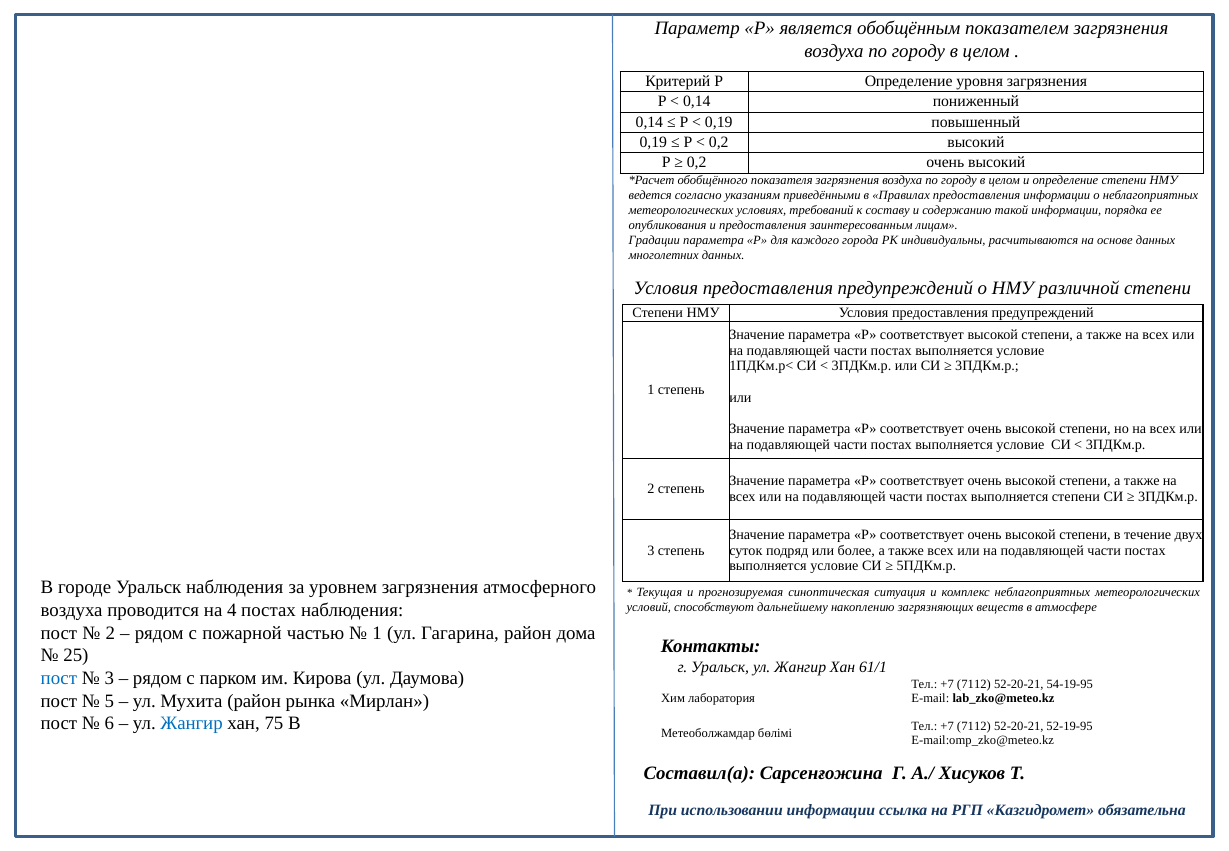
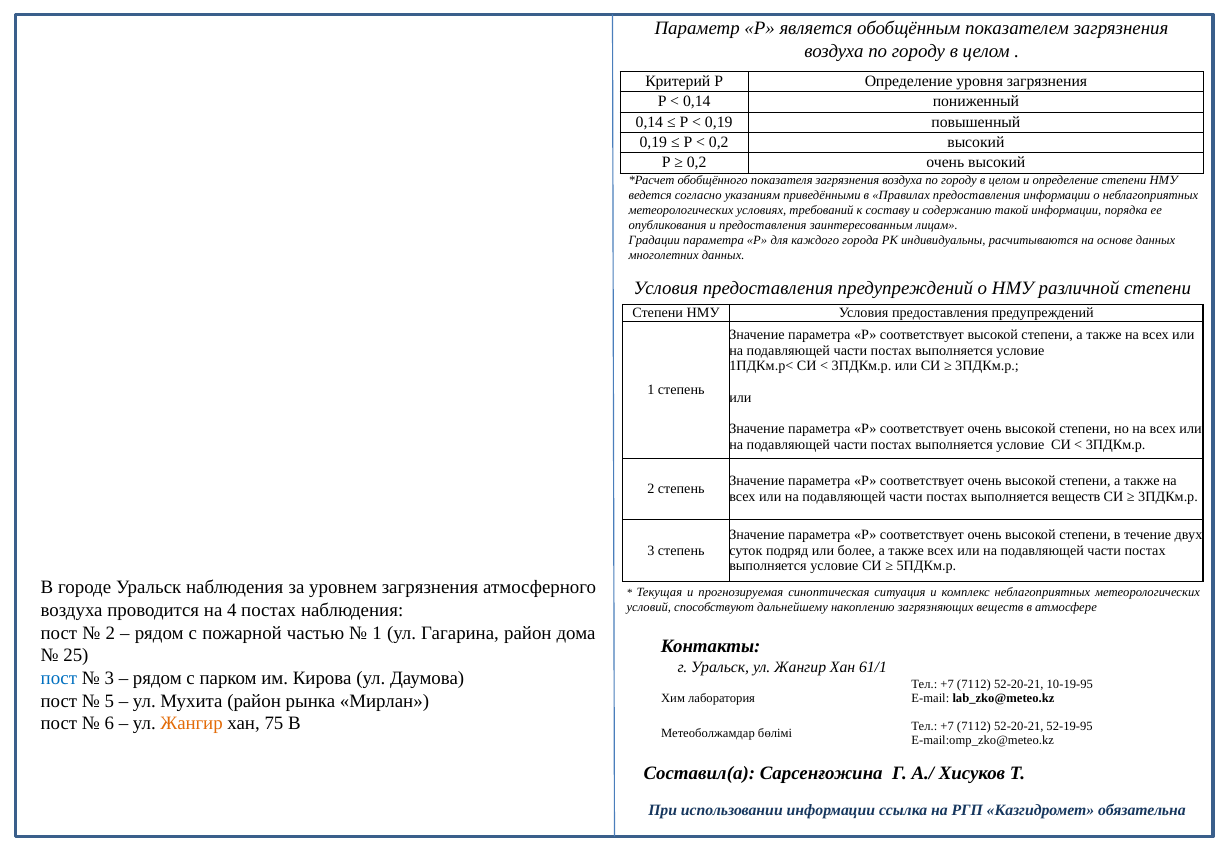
выполняется степени: степени -> веществ (1076, 497)
54-19-95: 54-19-95 -> 10-19-95 (1070, 684)
Жангир colour: blue -> orange (192, 723)
